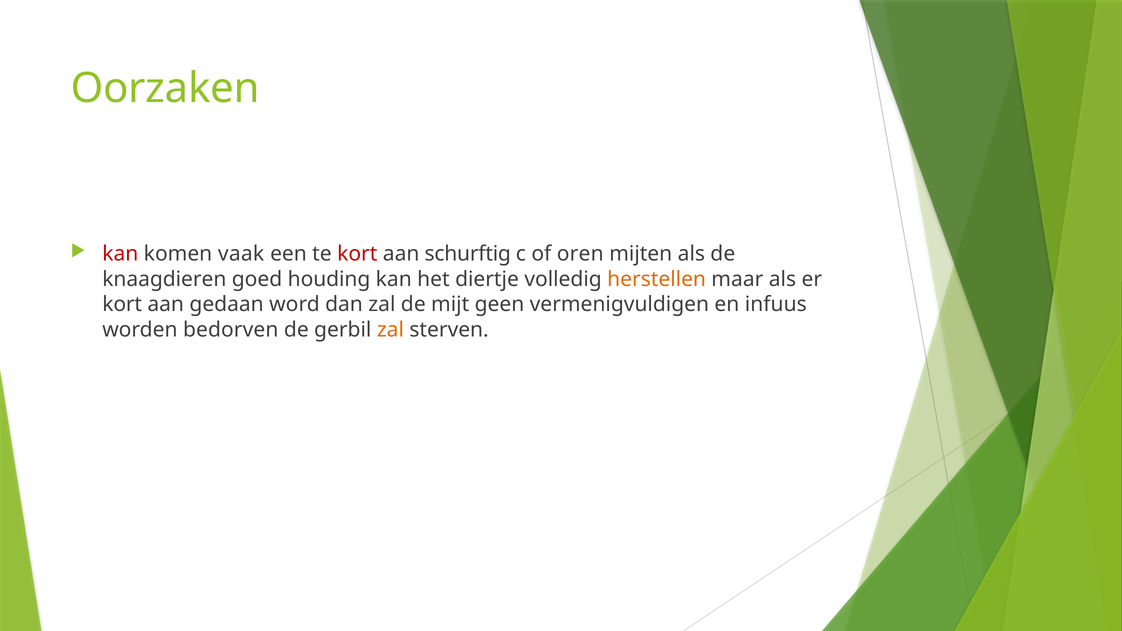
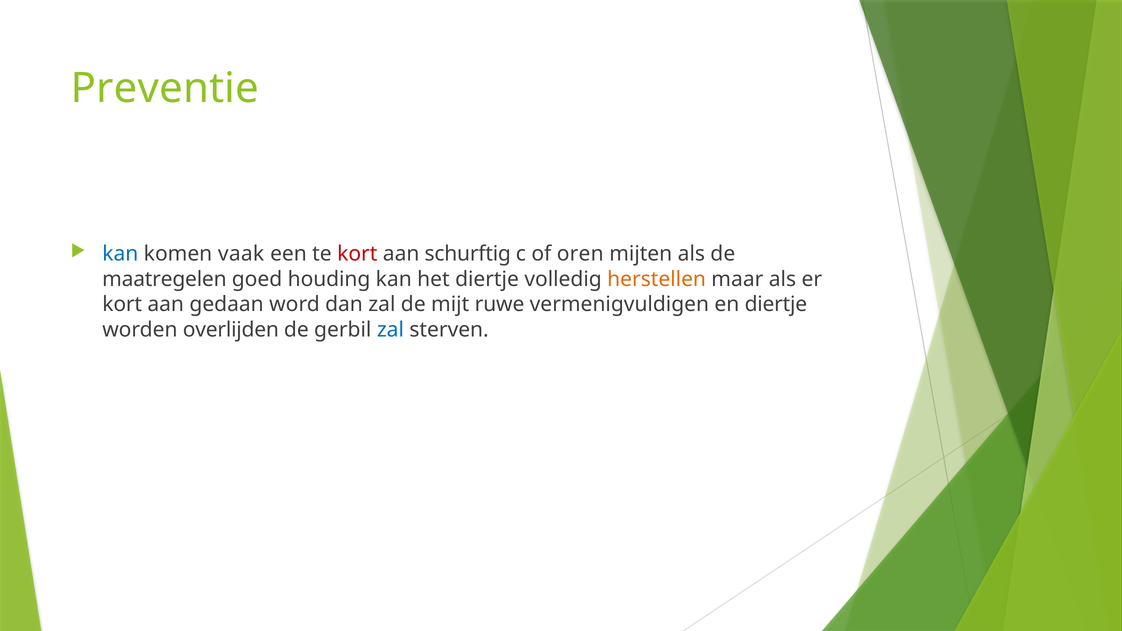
Oorzaken: Oorzaken -> Preventie (165, 88)
kan colour: red -> blue (120, 254)
knaagdieren: knaagdieren -> maatregelen (164, 279)
geen: geen -> ruwe (500, 305)
en infuus: infuus -> diertje (776, 305)
bedorven: bedorven -> overlijden (231, 330)
zal colour: orange -> blue (390, 330)
